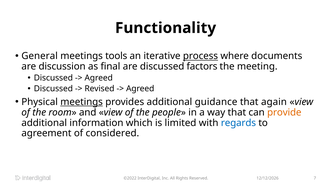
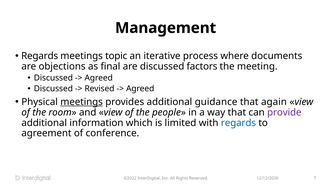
Functionality: Functionality -> Management (166, 28)
General: General -> Regards (40, 56)
tools: tools -> topic (116, 56)
process underline: present -> none (200, 56)
discussion: discussion -> objections (62, 66)
provide colour: orange -> purple (284, 112)
considered: considered -> conference (112, 133)
